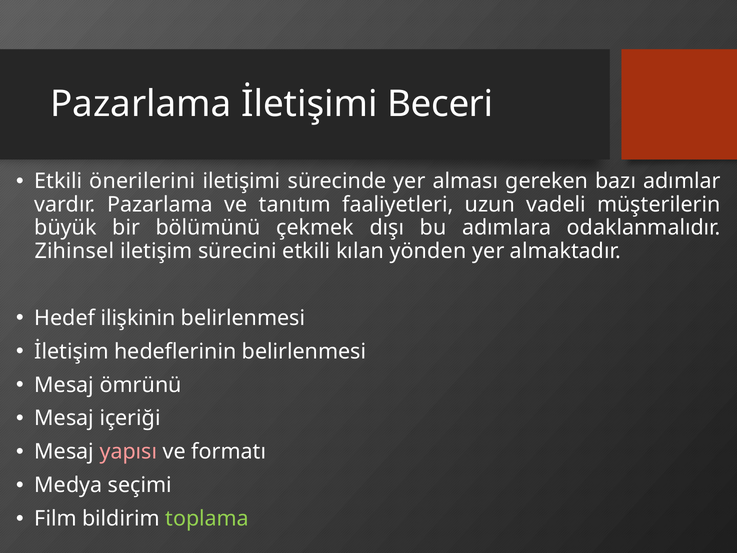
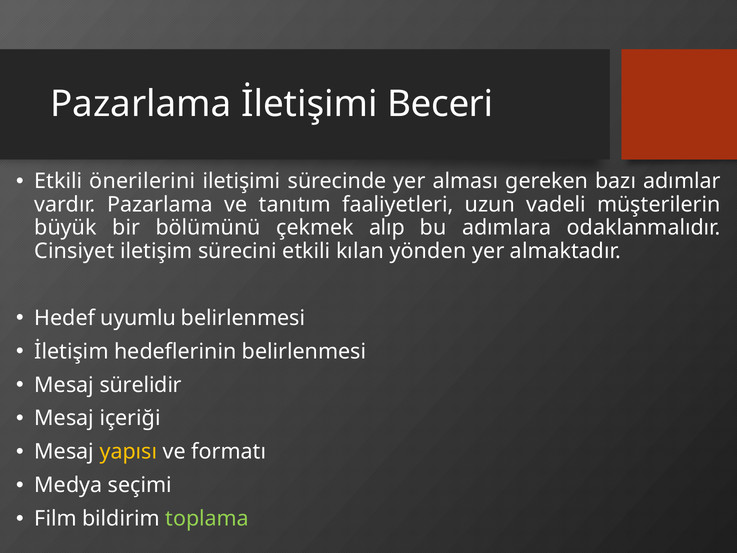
dışı: dışı -> alıp (387, 228)
Zihinsel: Zihinsel -> Cinsiyet (74, 251)
ilişkinin: ilişkinin -> uyumlu (138, 318)
ömrünü: ömrünü -> sürelidir (141, 385)
yapısı colour: pink -> yellow (128, 452)
